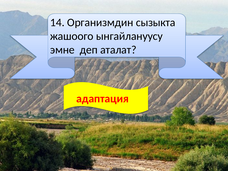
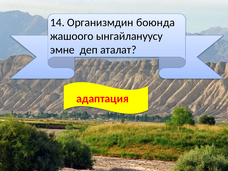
сызыкта: сызыкта -> боюнда (156, 22)
